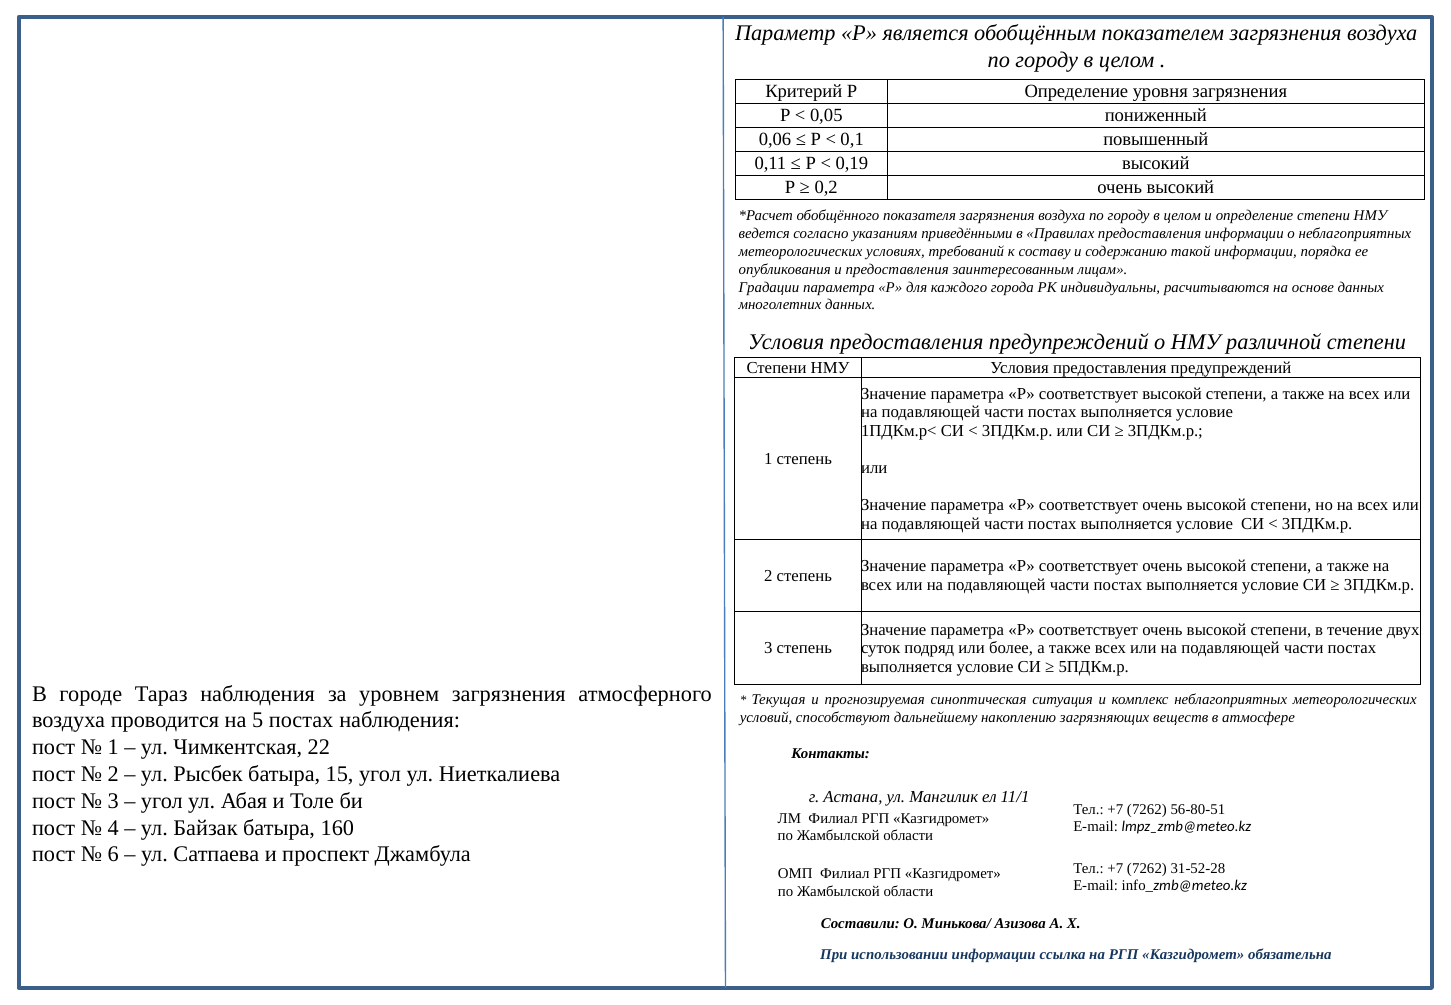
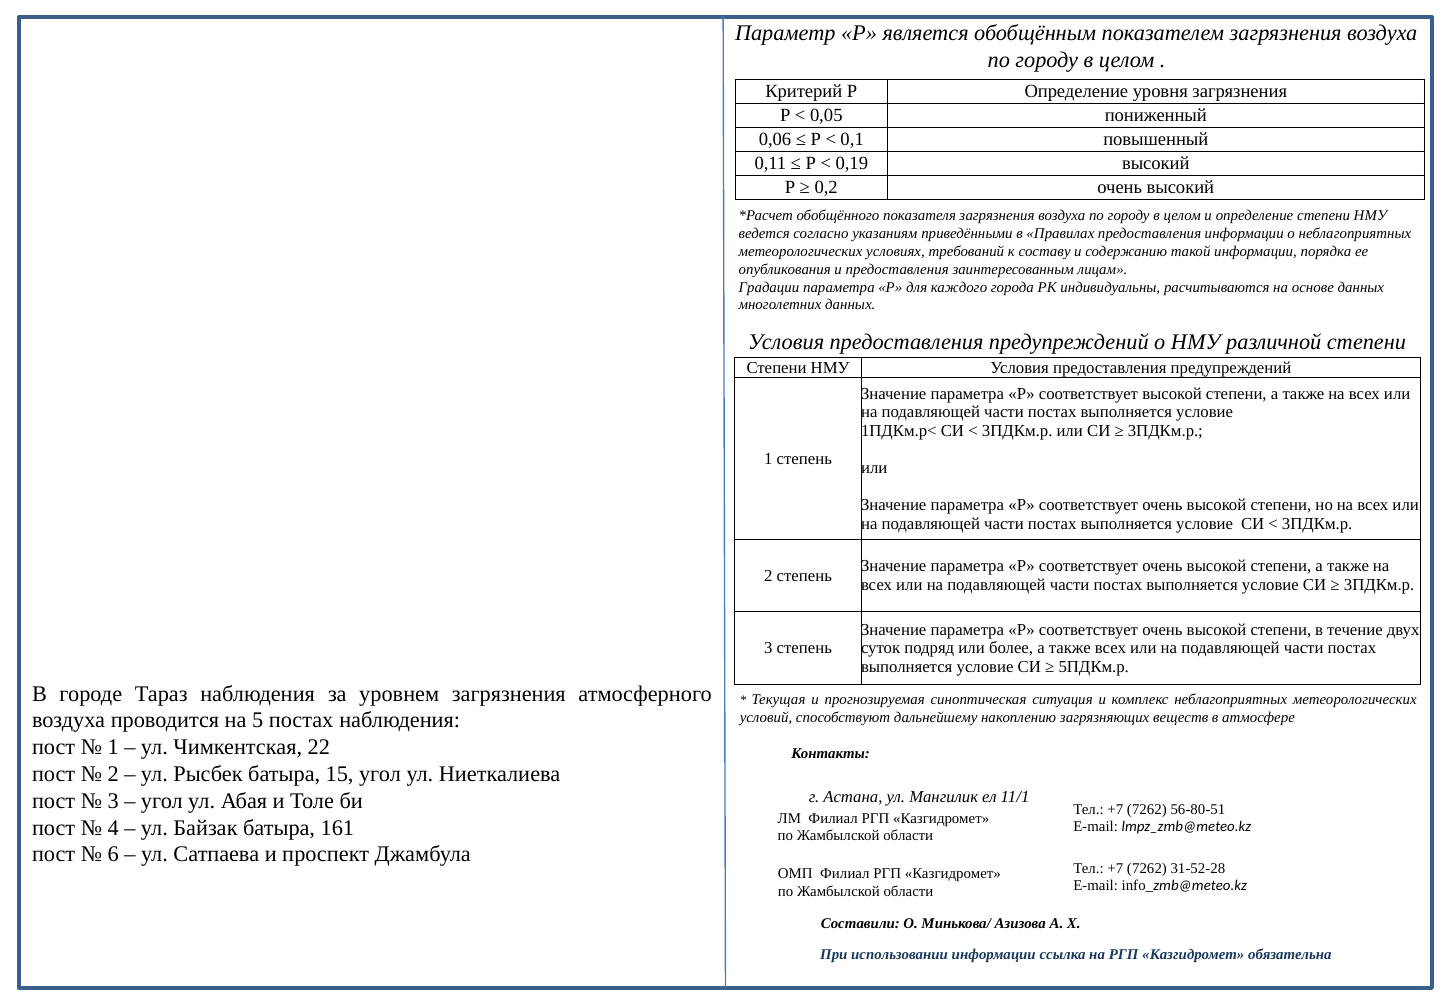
160: 160 -> 161 (337, 827)
